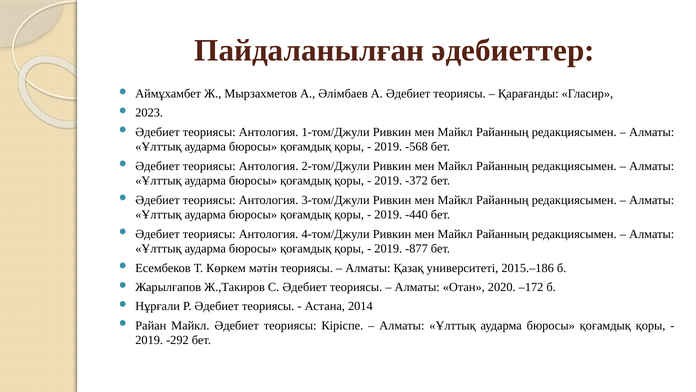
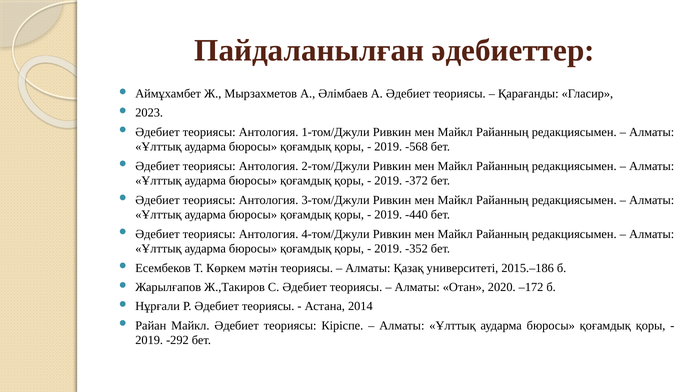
-877: -877 -> -352 (417, 248)
